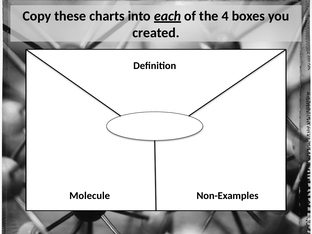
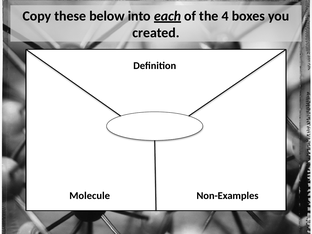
charts: charts -> below (107, 16)
